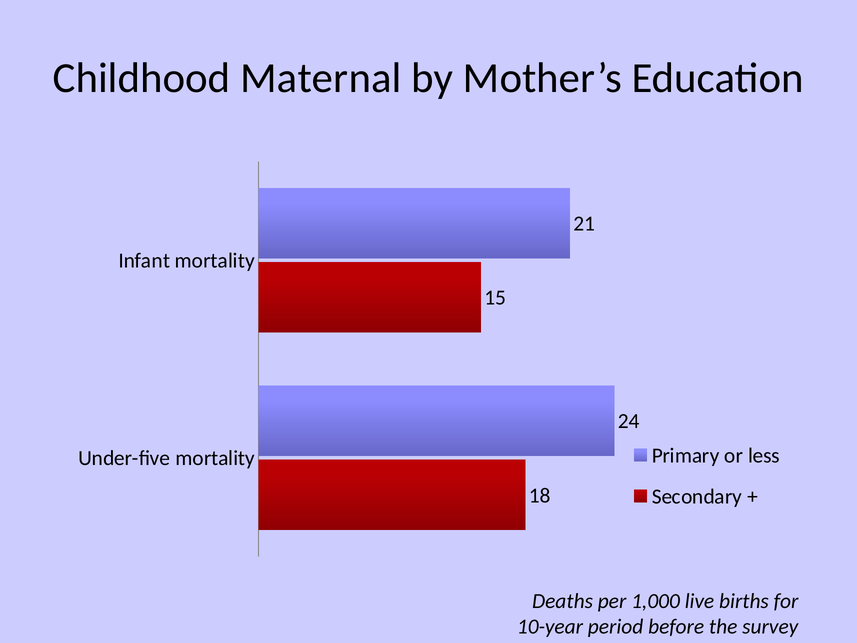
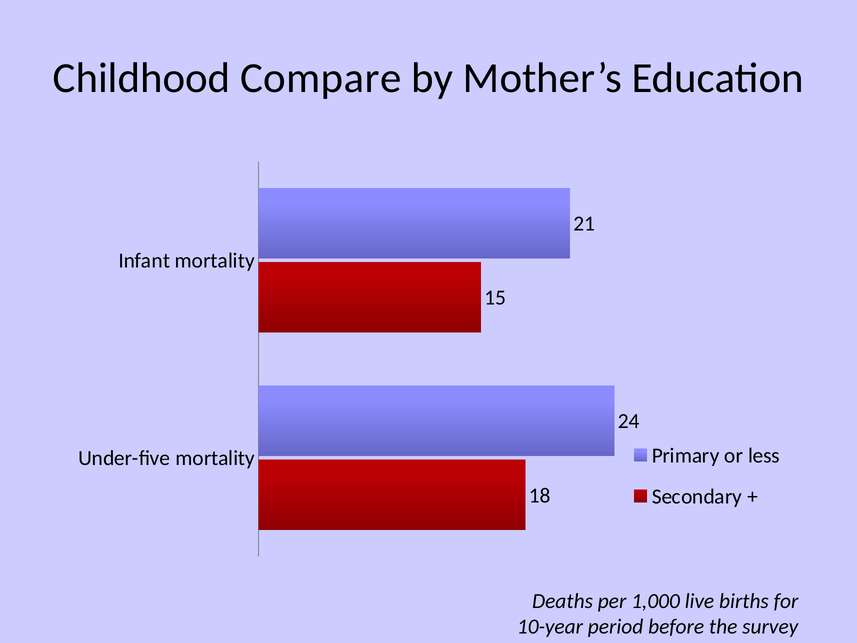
Maternal: Maternal -> Compare (321, 78)
